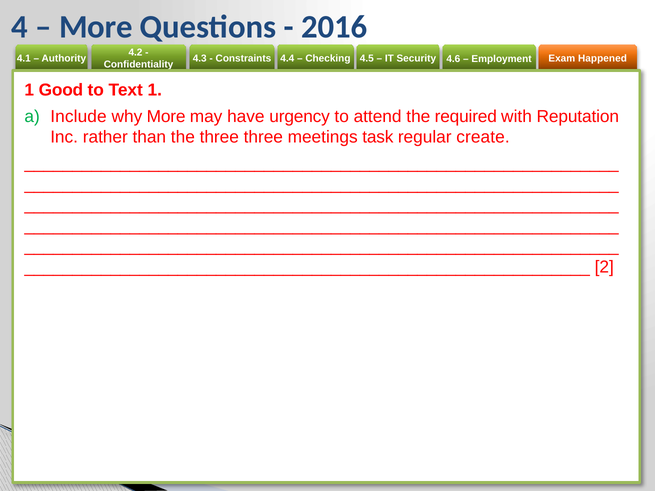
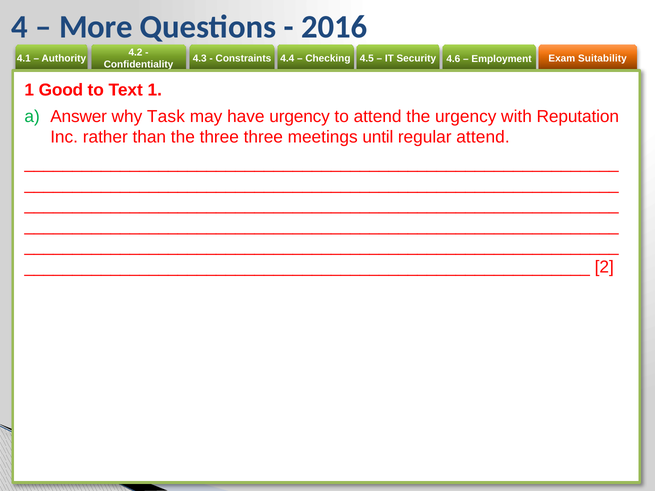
Happened: Happened -> Suitability (602, 59)
Include: Include -> Answer (79, 116)
why More: More -> Task (166, 116)
the required: required -> urgency (466, 116)
task: task -> until (378, 137)
regular create: create -> attend (483, 137)
